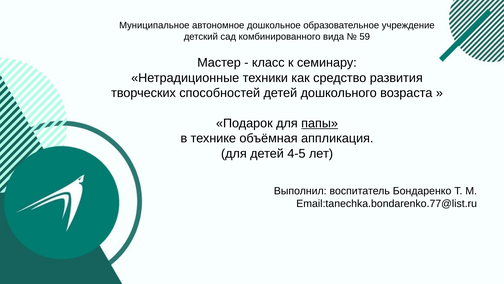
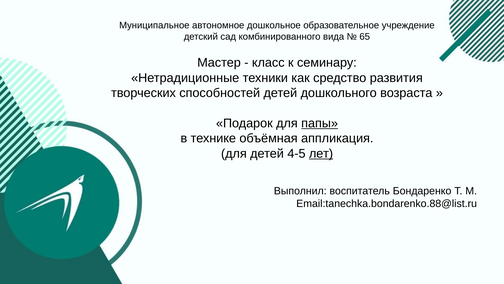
59: 59 -> 65 (365, 37)
лет underline: none -> present (321, 153)
Email:tanechka.bondarenko.77@list.ru: Email:tanechka.bondarenko.77@list.ru -> Email:tanechka.bondarenko.88@list.ru (387, 203)
